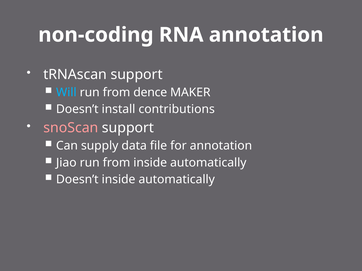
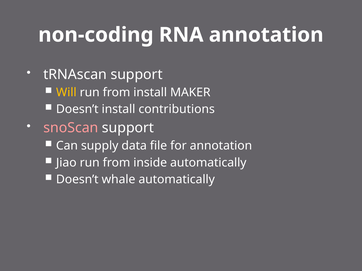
Will colour: light blue -> yellow (66, 93)
from dence: dence -> install (150, 93)
Doesn’t inside: inside -> whale (119, 180)
